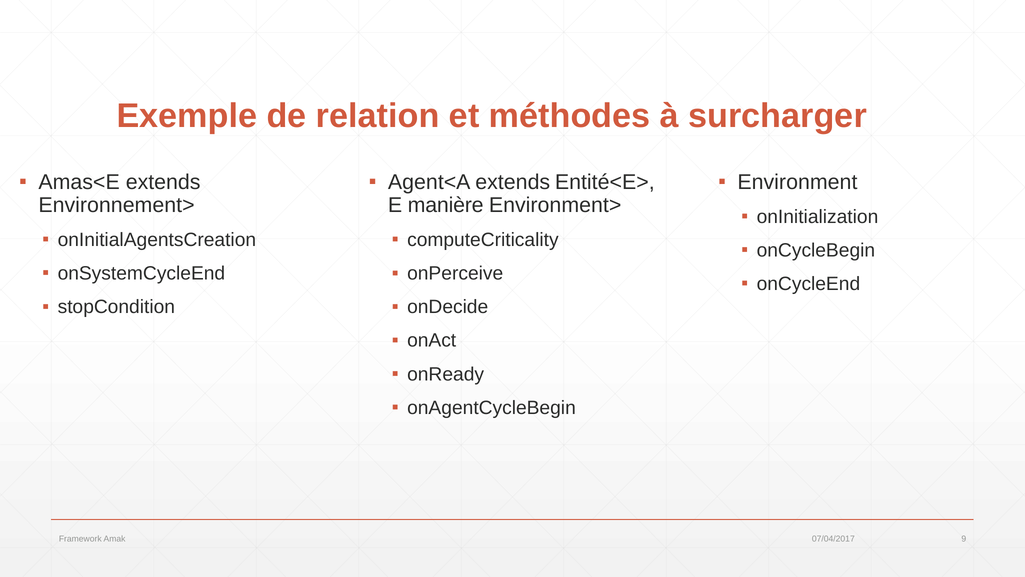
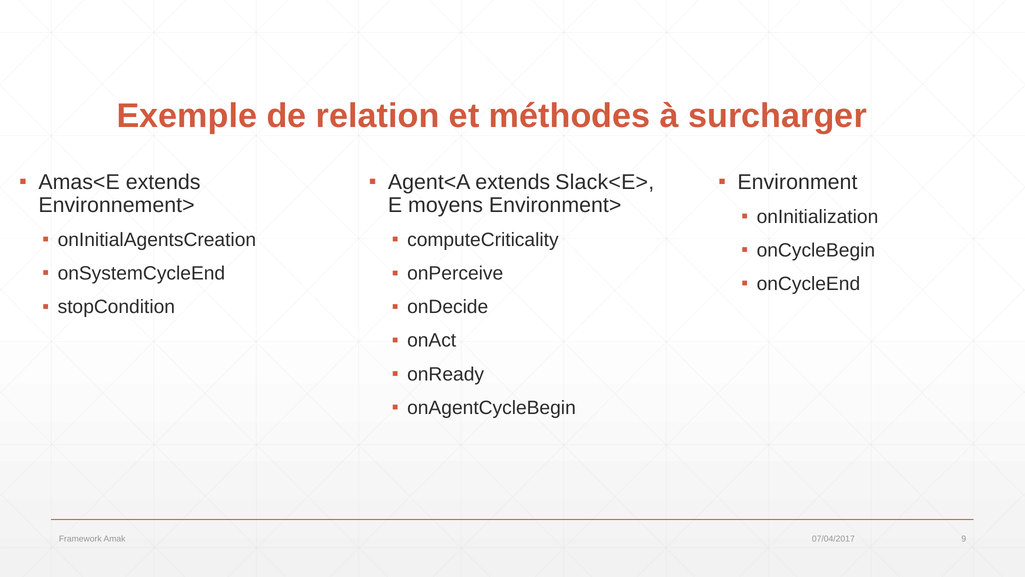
Entité<E>: Entité<E> -> Slack<E> (605, 182)
manière: manière -> moyens (446, 205)
